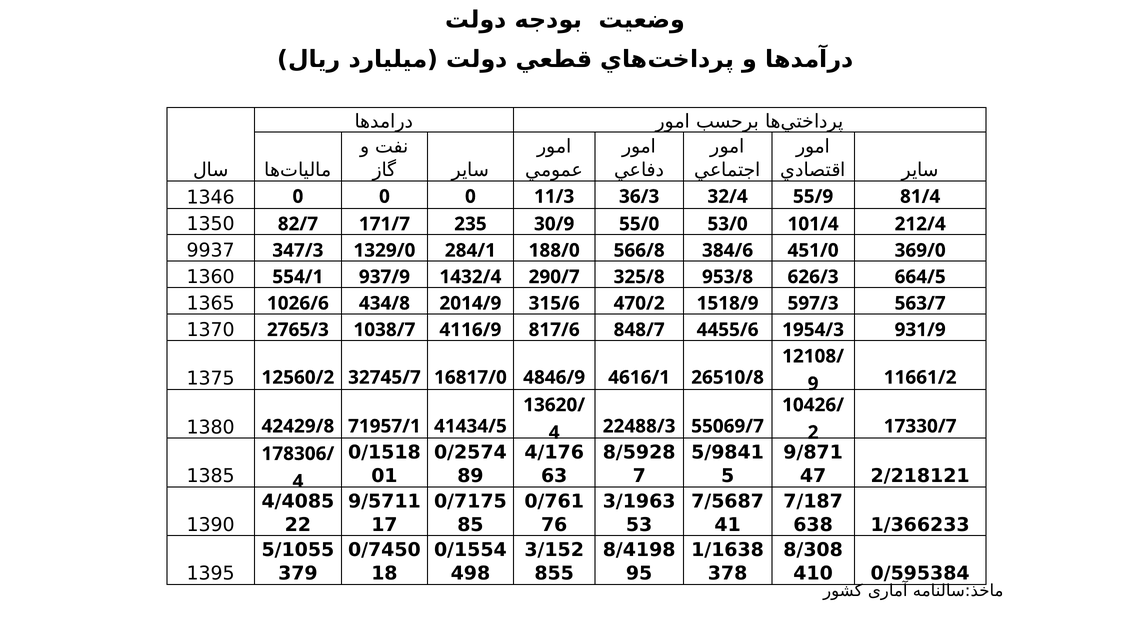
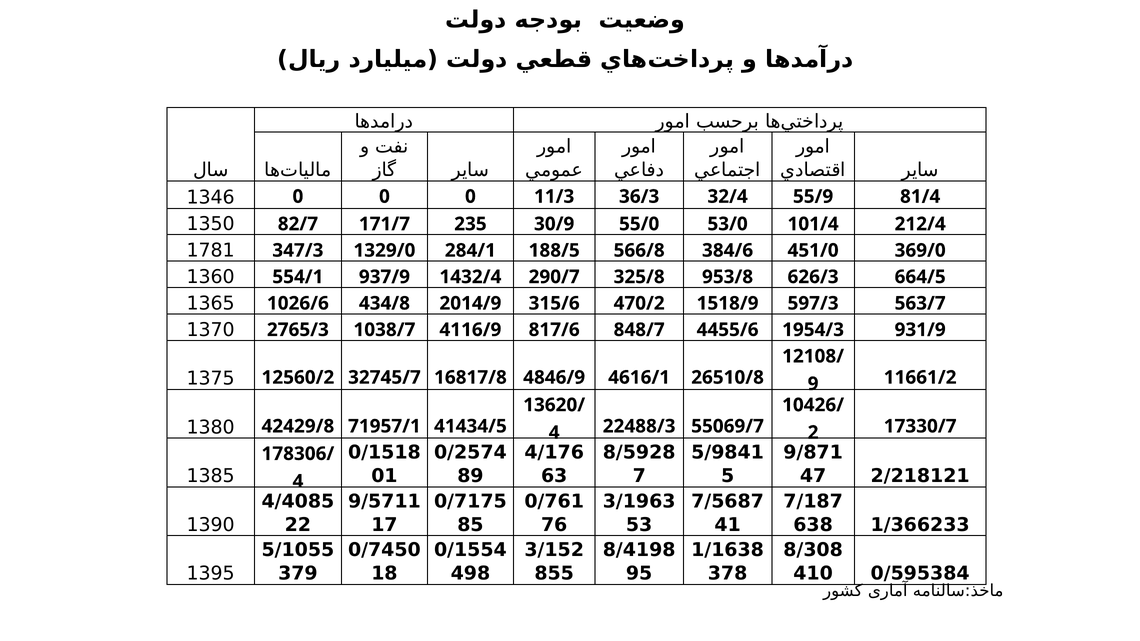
9937: 9937 -> 1781 (211, 251)
188/0: 188/0 -> 188/5 (554, 251)
16817/0: 16817/0 -> 16817/8 (470, 378)
